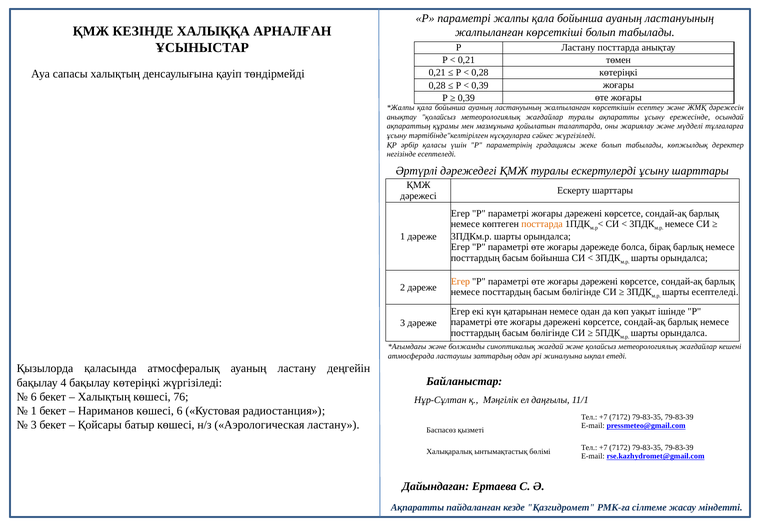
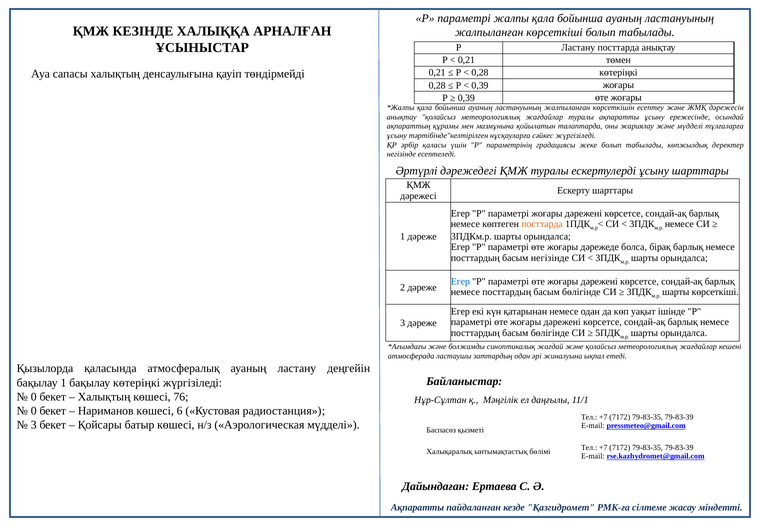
басым бойынша: бойынша -> негізінде (550, 258)
Егер colour: orange -> blue (460, 281)
шарты есептеледі: есептеледі -> көрсеткіші (715, 292)
бақылау 4: 4 -> 1 (63, 383)
6: 6 -> 0 (34, 397)
1: 1 -> 0 (34, 411)
Аэрологическая ластану: ластану -> мүдделі (333, 425)
